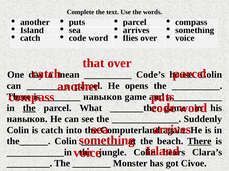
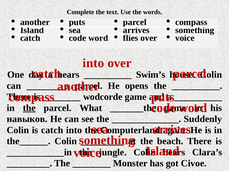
that: that -> into (93, 63)
mean: mean -> hears (68, 75)
Code’s: Code’s -> Swim’s (151, 75)
навыков: навыков -> wodcorde (103, 97)
There underline: present -> none (199, 142)
